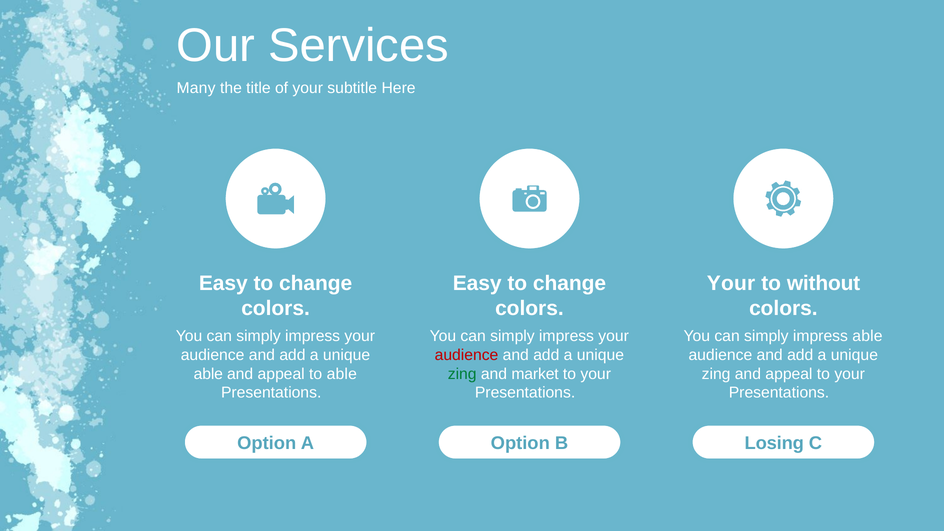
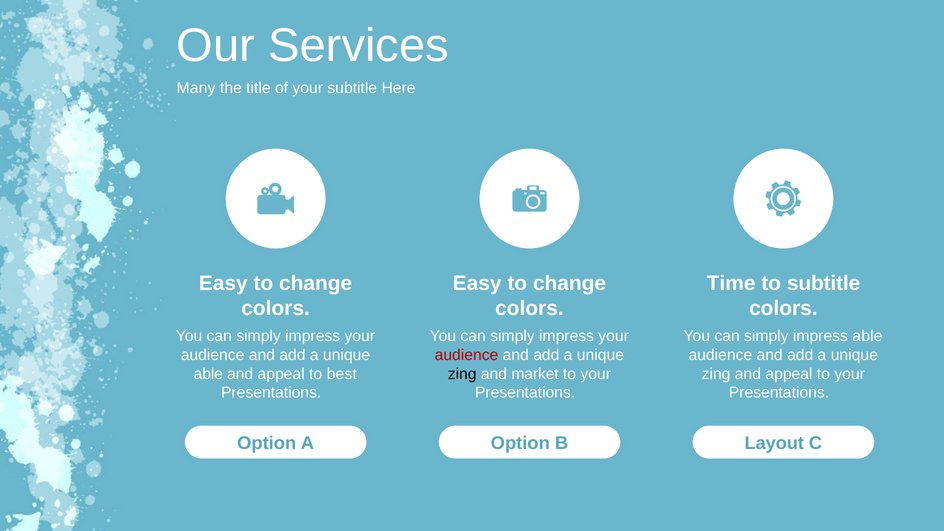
Your: Your -> Time (731, 283)
to without: without -> subtitle (824, 283)
to able: able -> best (342, 374)
zing colour: green -> black (462, 374)
Losing: Losing -> Layout (774, 443)
